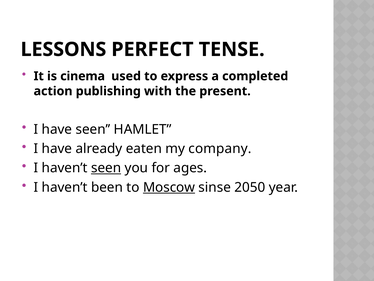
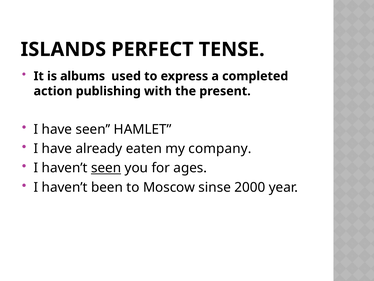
LESSONS: LESSONS -> ISLANDS (63, 49)
cinema: cinema -> albums (83, 76)
Moscow underline: present -> none (169, 187)
2050: 2050 -> 2000 (250, 187)
